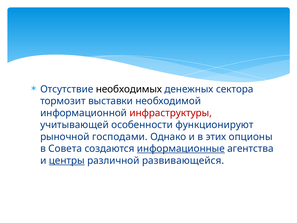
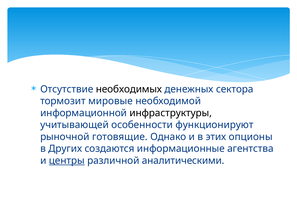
выставки: выставки -> мировые (111, 101)
инфраструктуры colour: red -> black (171, 113)
господами: господами -> готовящие (120, 137)
Совета: Совета -> Других (65, 148)
информационные underline: present -> none (181, 148)
развивающейся: развивающейся -> аналитическими (183, 160)
